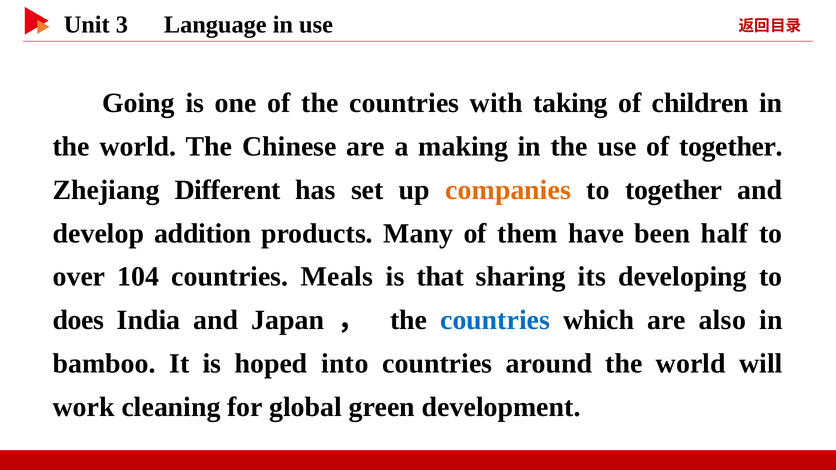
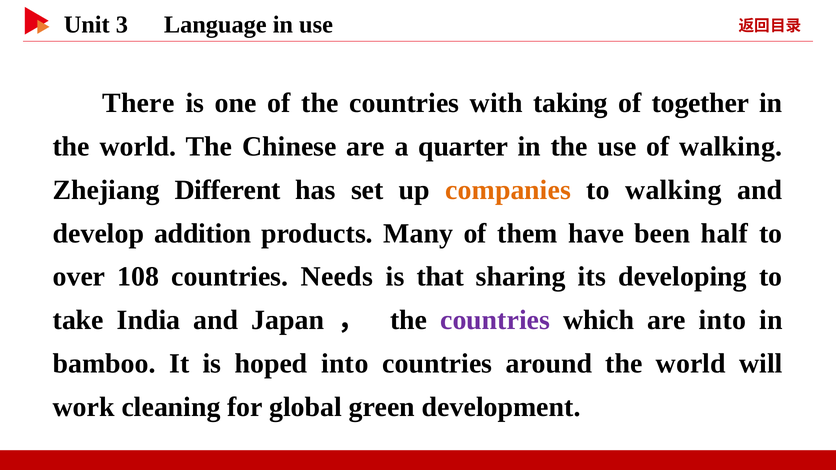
Going: Going -> There (138, 103)
children: children -> together (700, 103)
making: making -> quarter (463, 147)
of together: together -> walking (731, 147)
to together: together -> walking (673, 190)
104: 104 -> 108 (138, 277)
Meals: Meals -> Needs (337, 277)
does: does -> take (78, 320)
countries colour: blue -> purple (495, 320)
are also: also -> into (722, 320)
